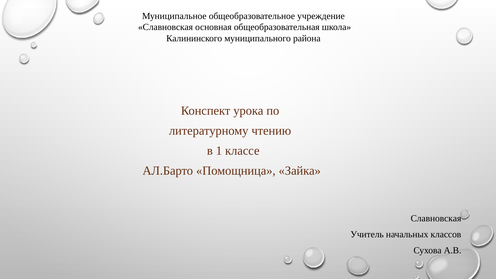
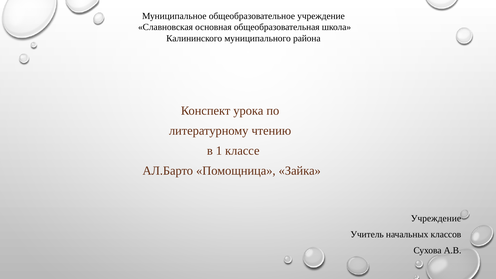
Славновская: Славновская -> Учреждение (436, 218)
